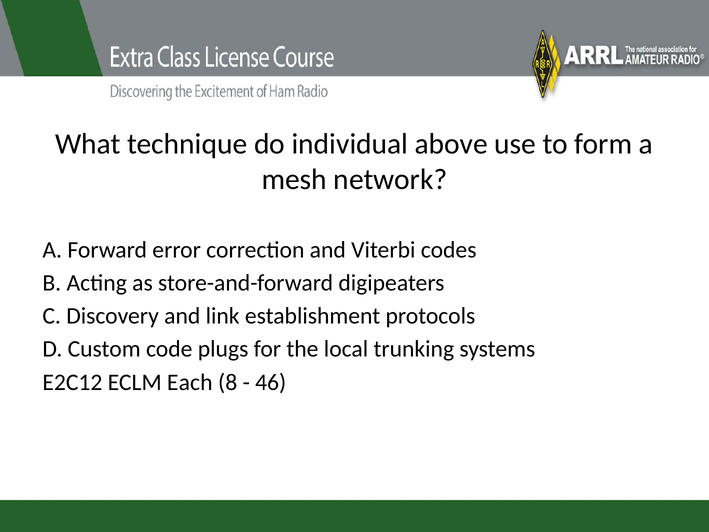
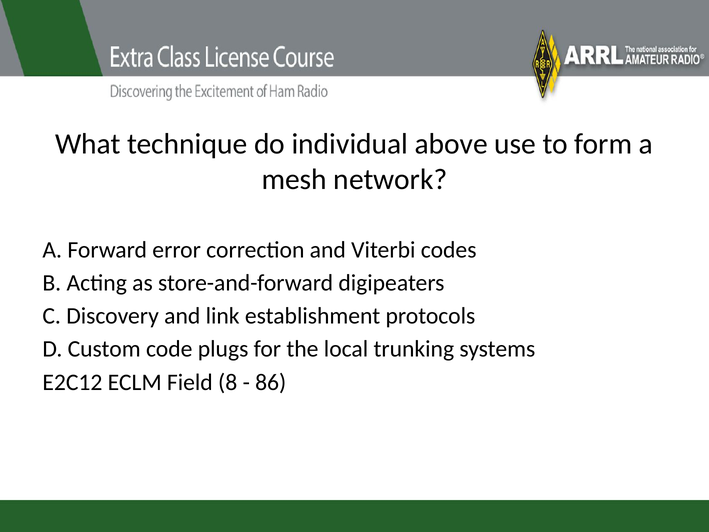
Each: Each -> Field (190, 382)
46: 46 -> 86 (271, 382)
